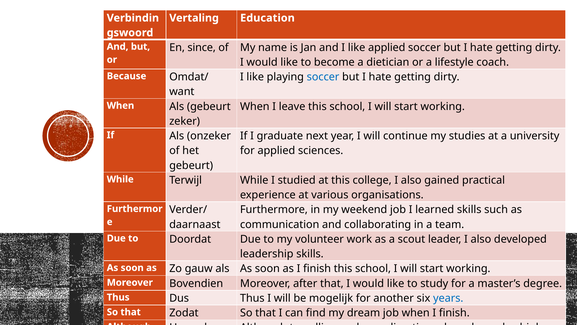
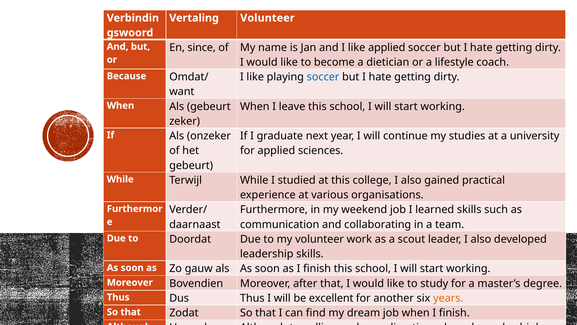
Vertaling Education: Education -> Volunteer (267, 18)
mogelijk: mogelijk -> excellent (331, 298)
years colour: blue -> orange (448, 298)
